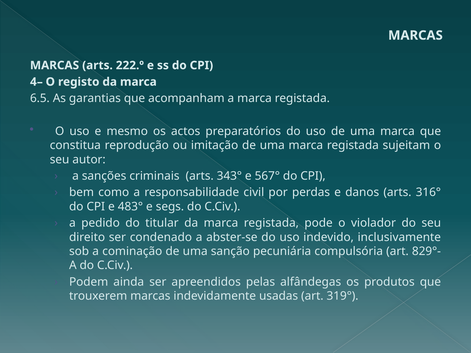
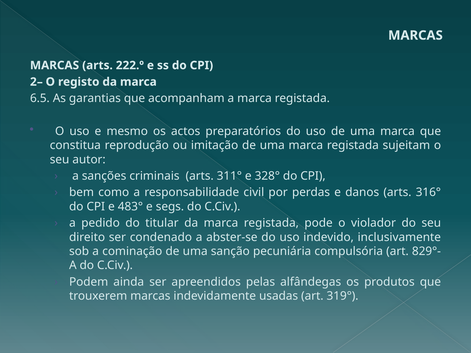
4–: 4– -> 2– (36, 82)
343°: 343° -> 311° (229, 176)
567°: 567° -> 328° (267, 176)
